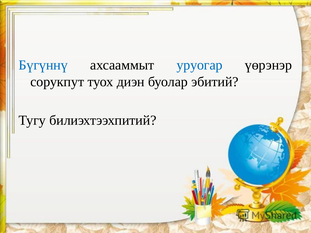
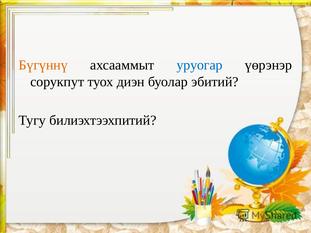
Бүгүннү colour: blue -> orange (43, 65)
